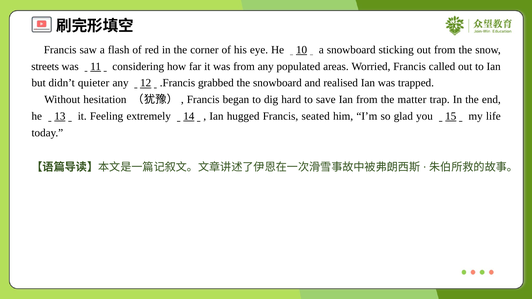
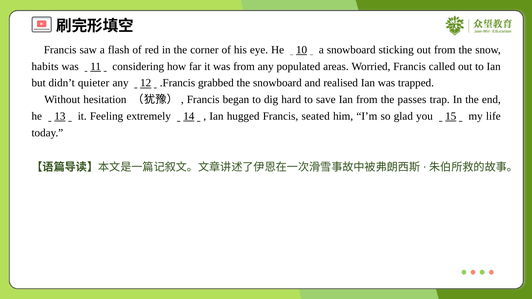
streets: streets -> habits (45, 66)
matter: matter -> passes (412, 100)
